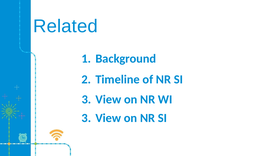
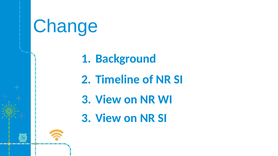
Related: Related -> Change (66, 26)
